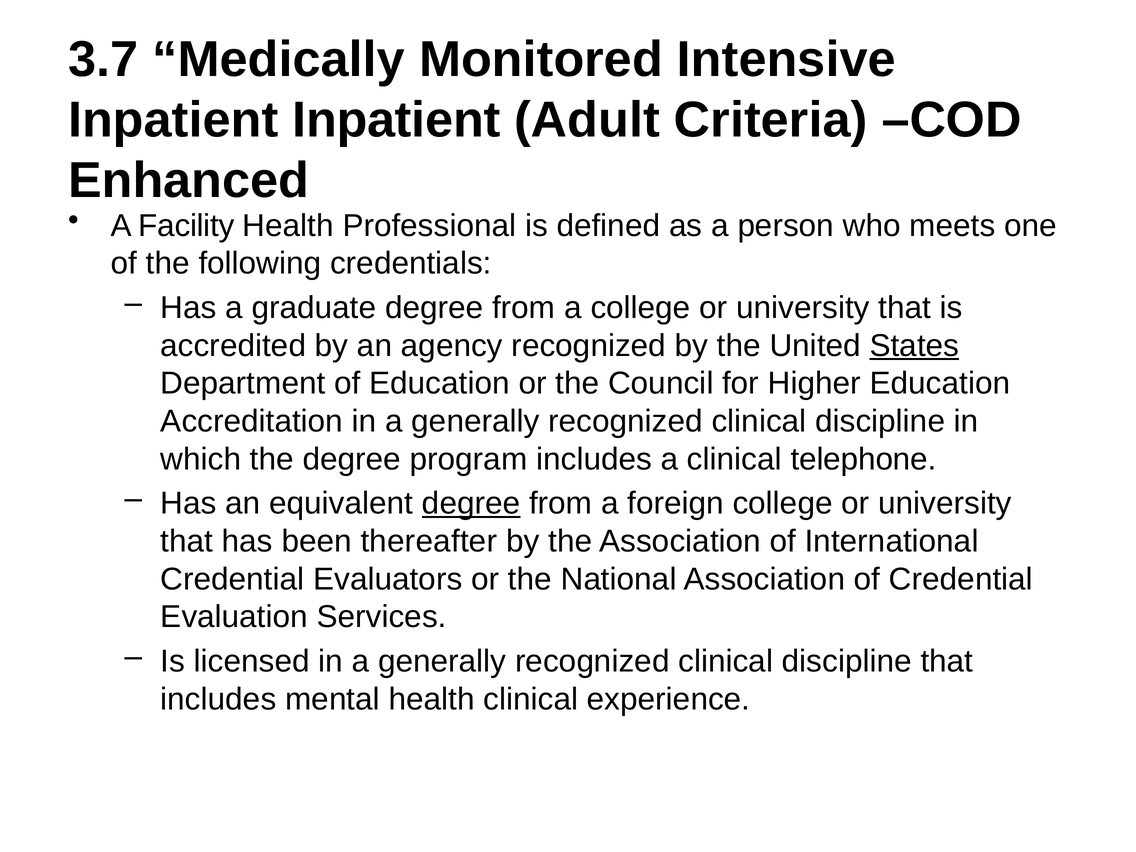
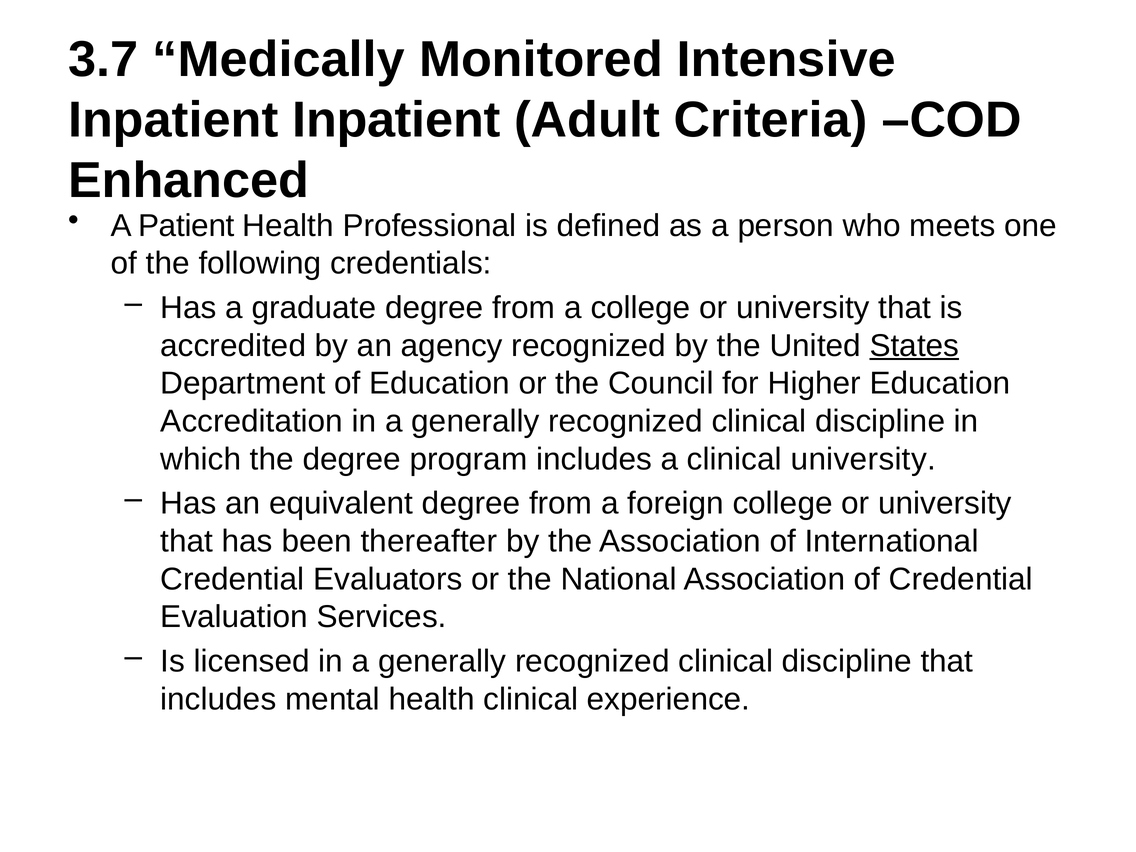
Facility: Facility -> Patient (186, 226)
clinical telephone: telephone -> university (863, 459)
degree underline: present -> none (471, 503)
